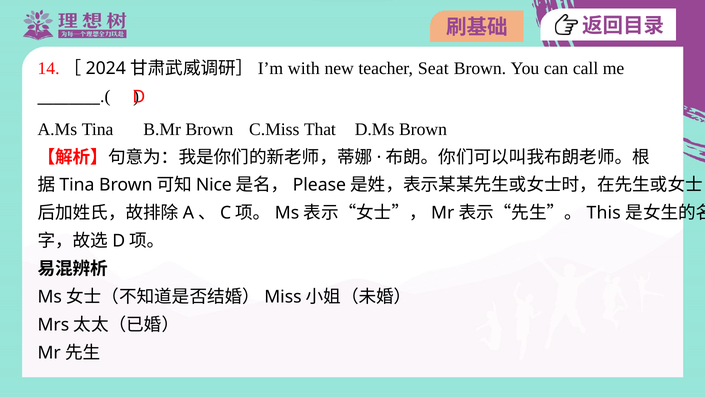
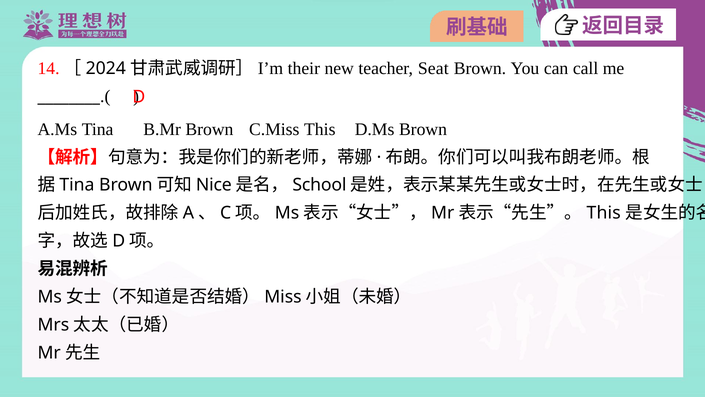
with: with -> their (304, 68)
C.Miss That: That -> This (320, 129)
Please: Please -> School (319, 185)
